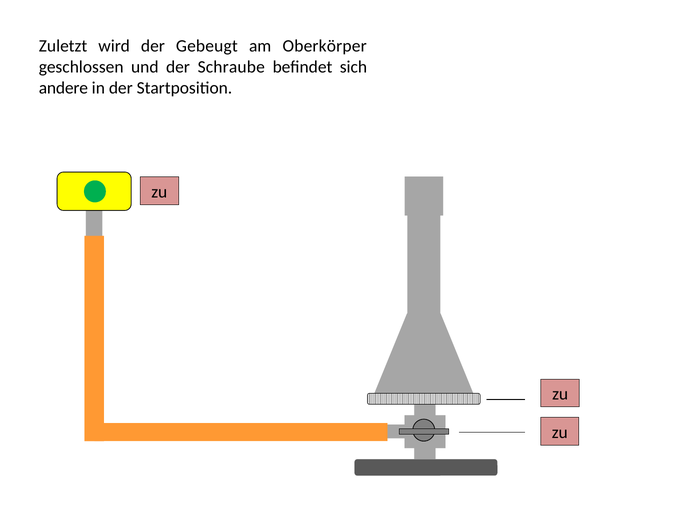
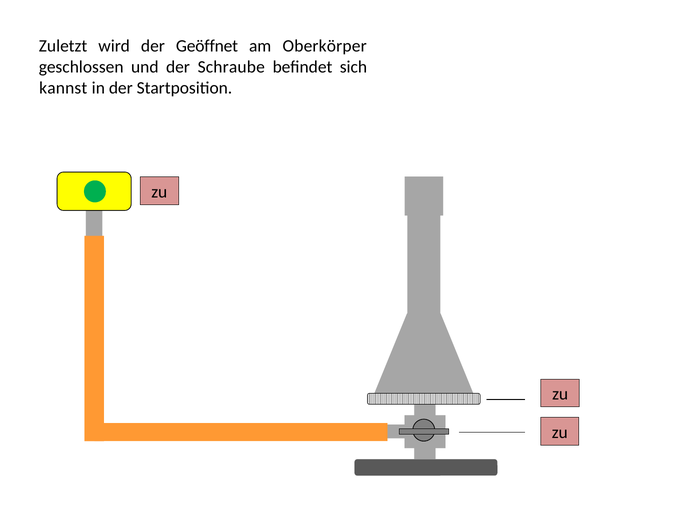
Gebeugt: Gebeugt -> Geöffnet (207, 46)
andere: andere -> kannst (63, 88)
